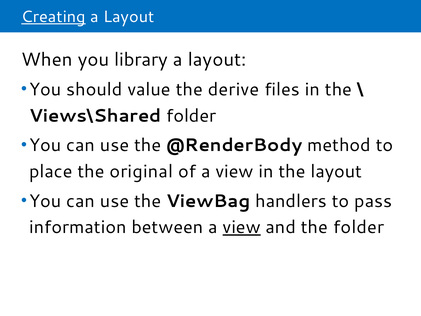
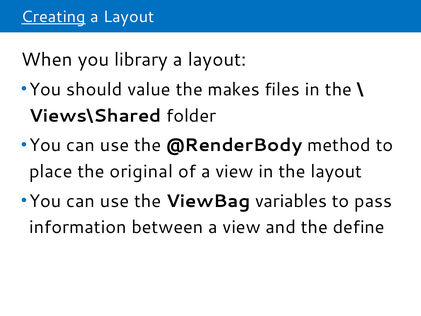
derive: derive -> makes (234, 89)
handlers: handlers -> variables (291, 201)
view underline: present -> none (242, 227)
the folder: folder -> define (359, 227)
